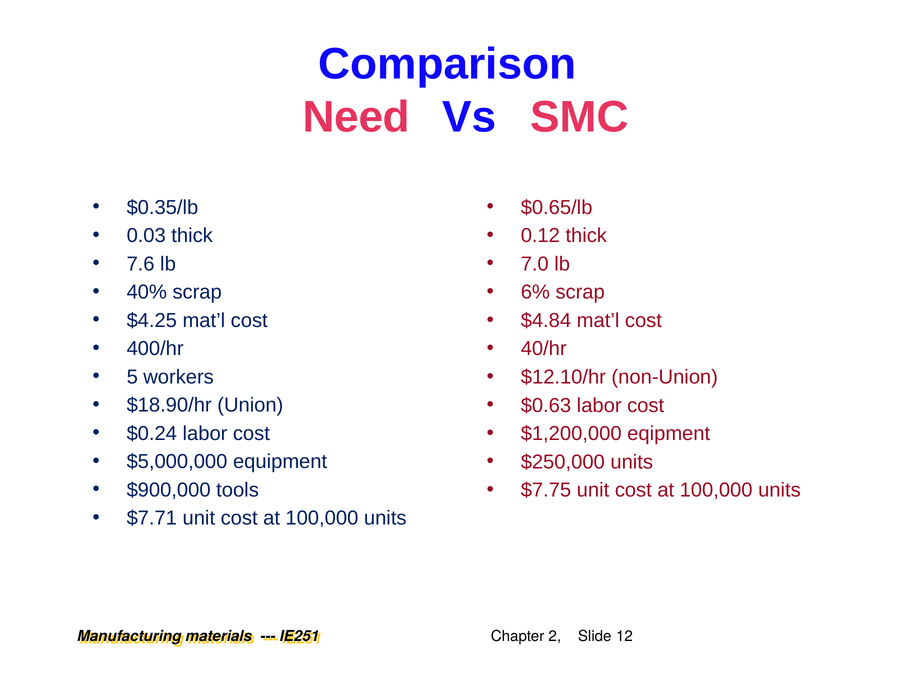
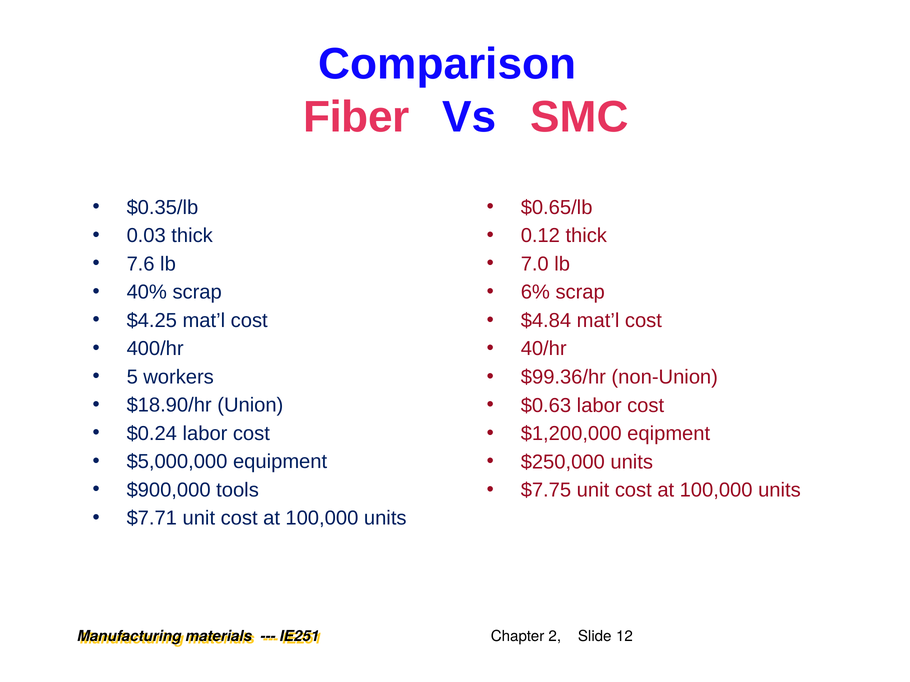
Need: Need -> Fiber (356, 117)
$12.10/hr: $12.10/hr -> $99.36/hr (563, 377)
